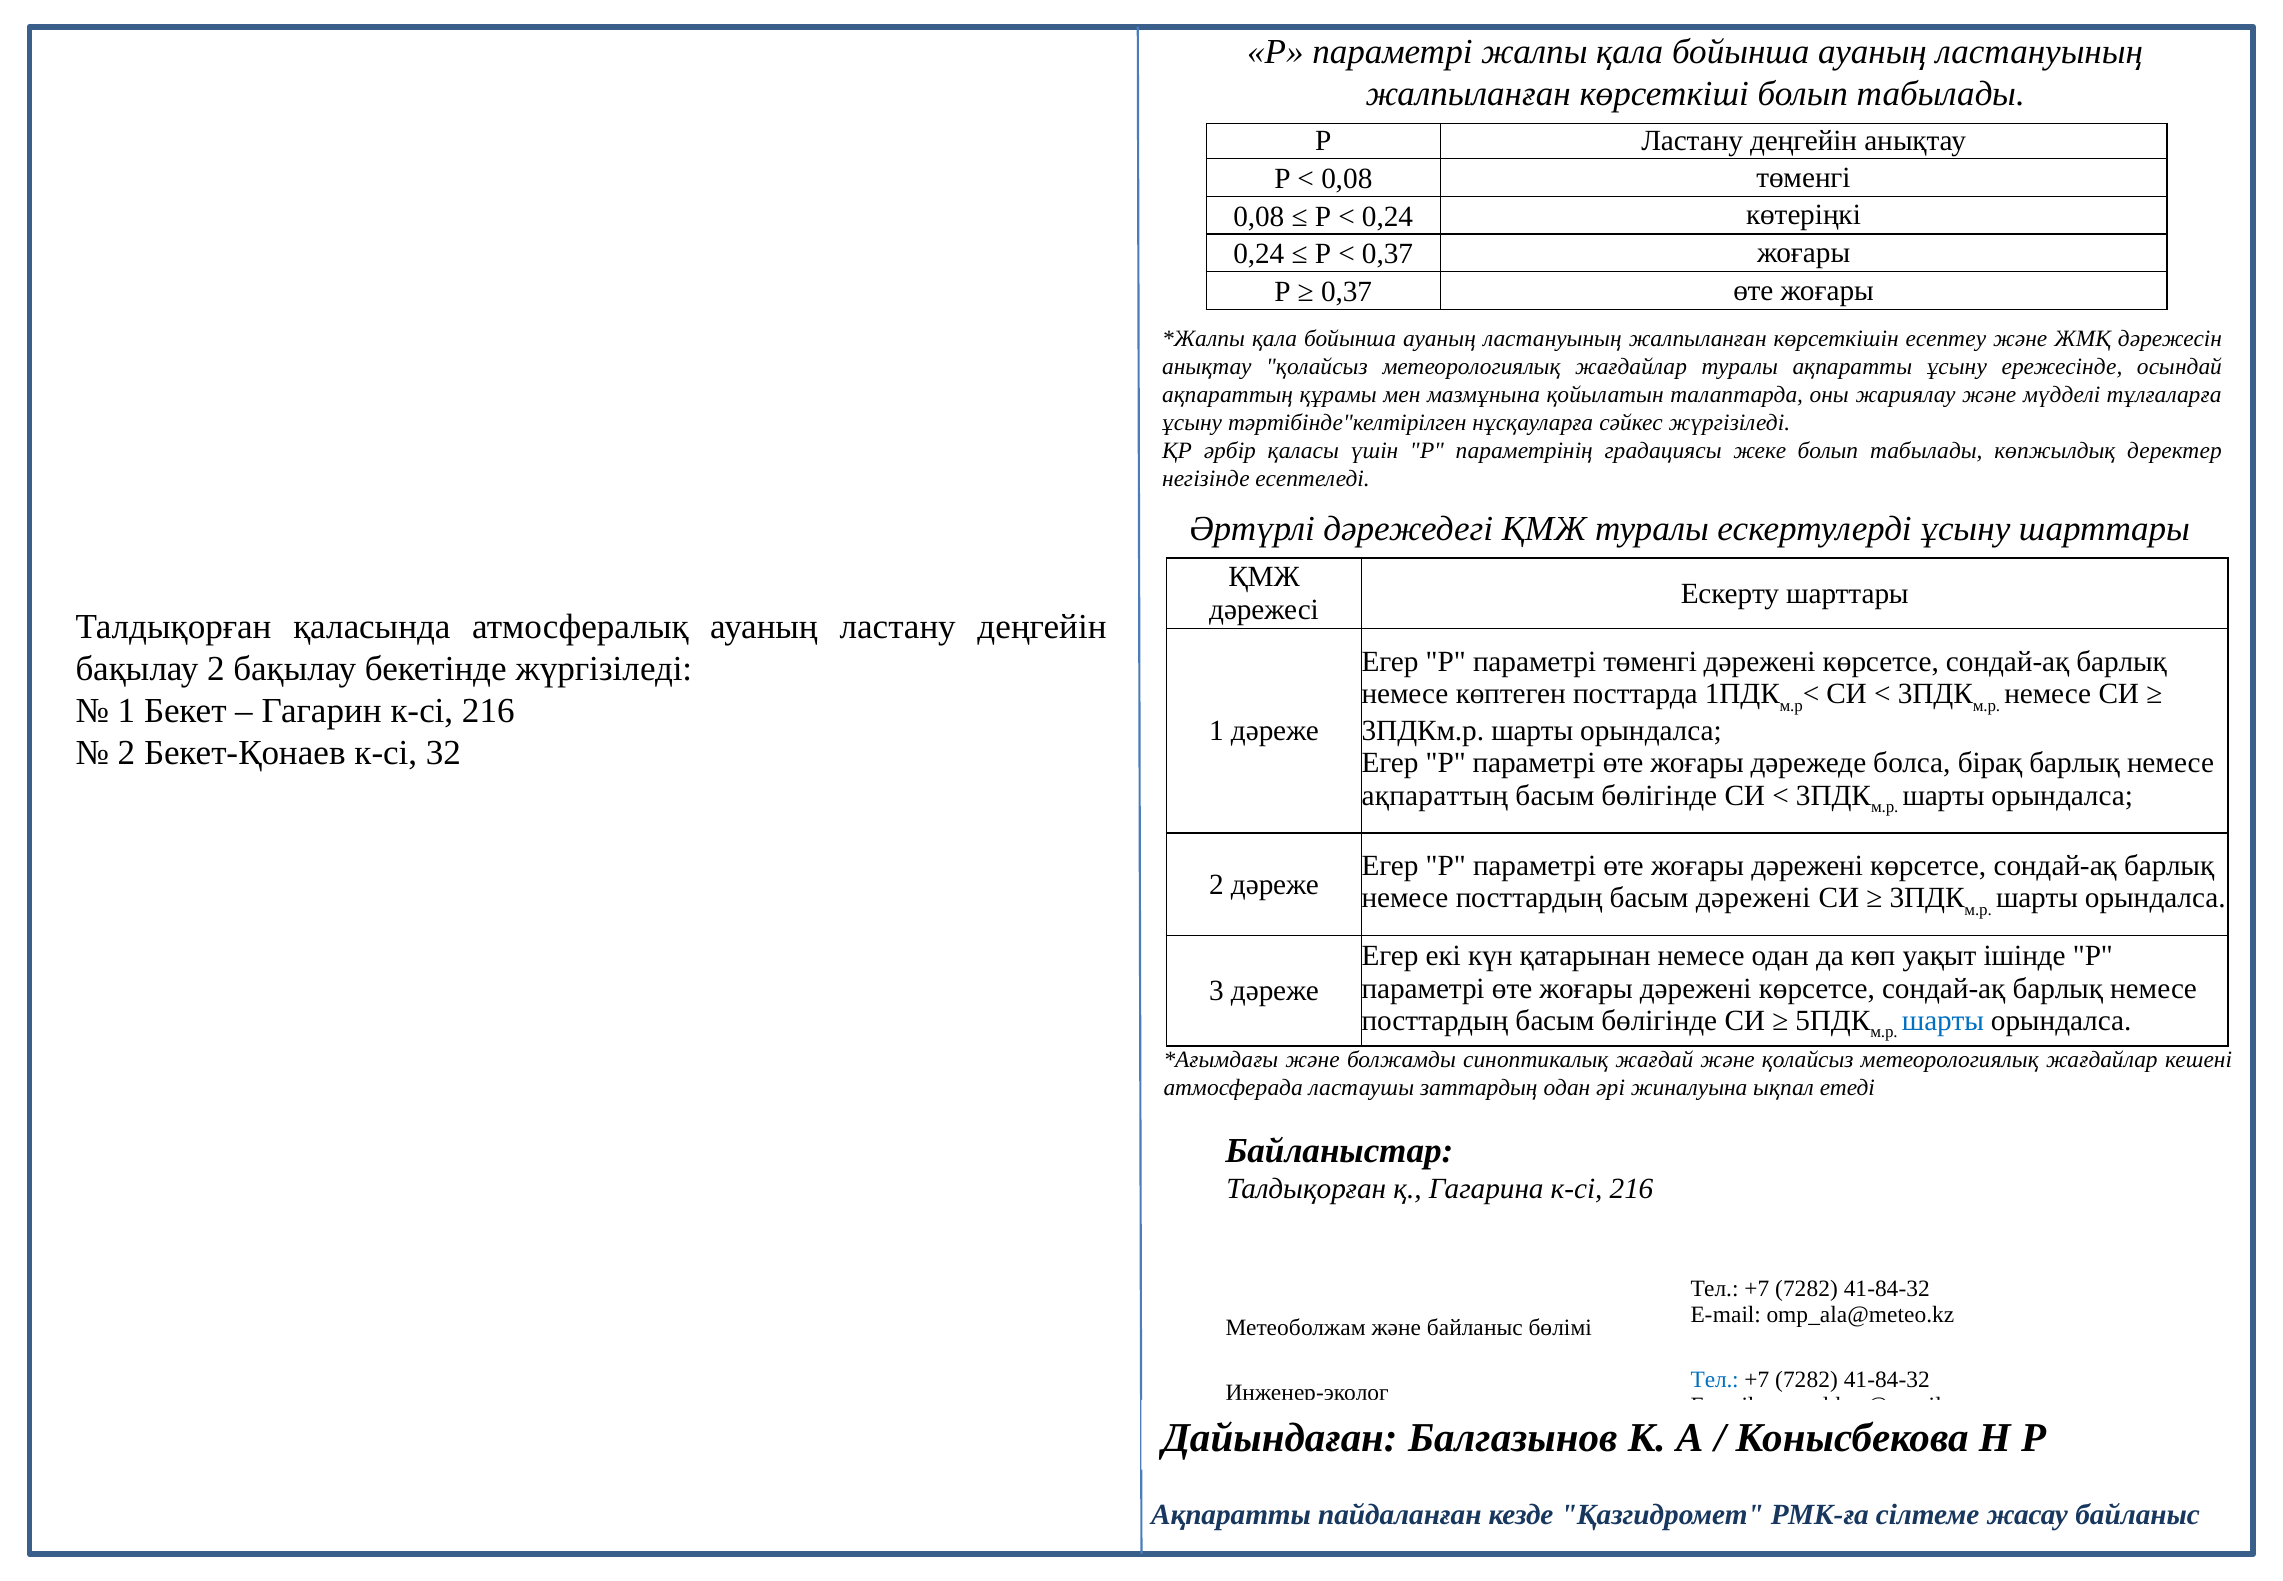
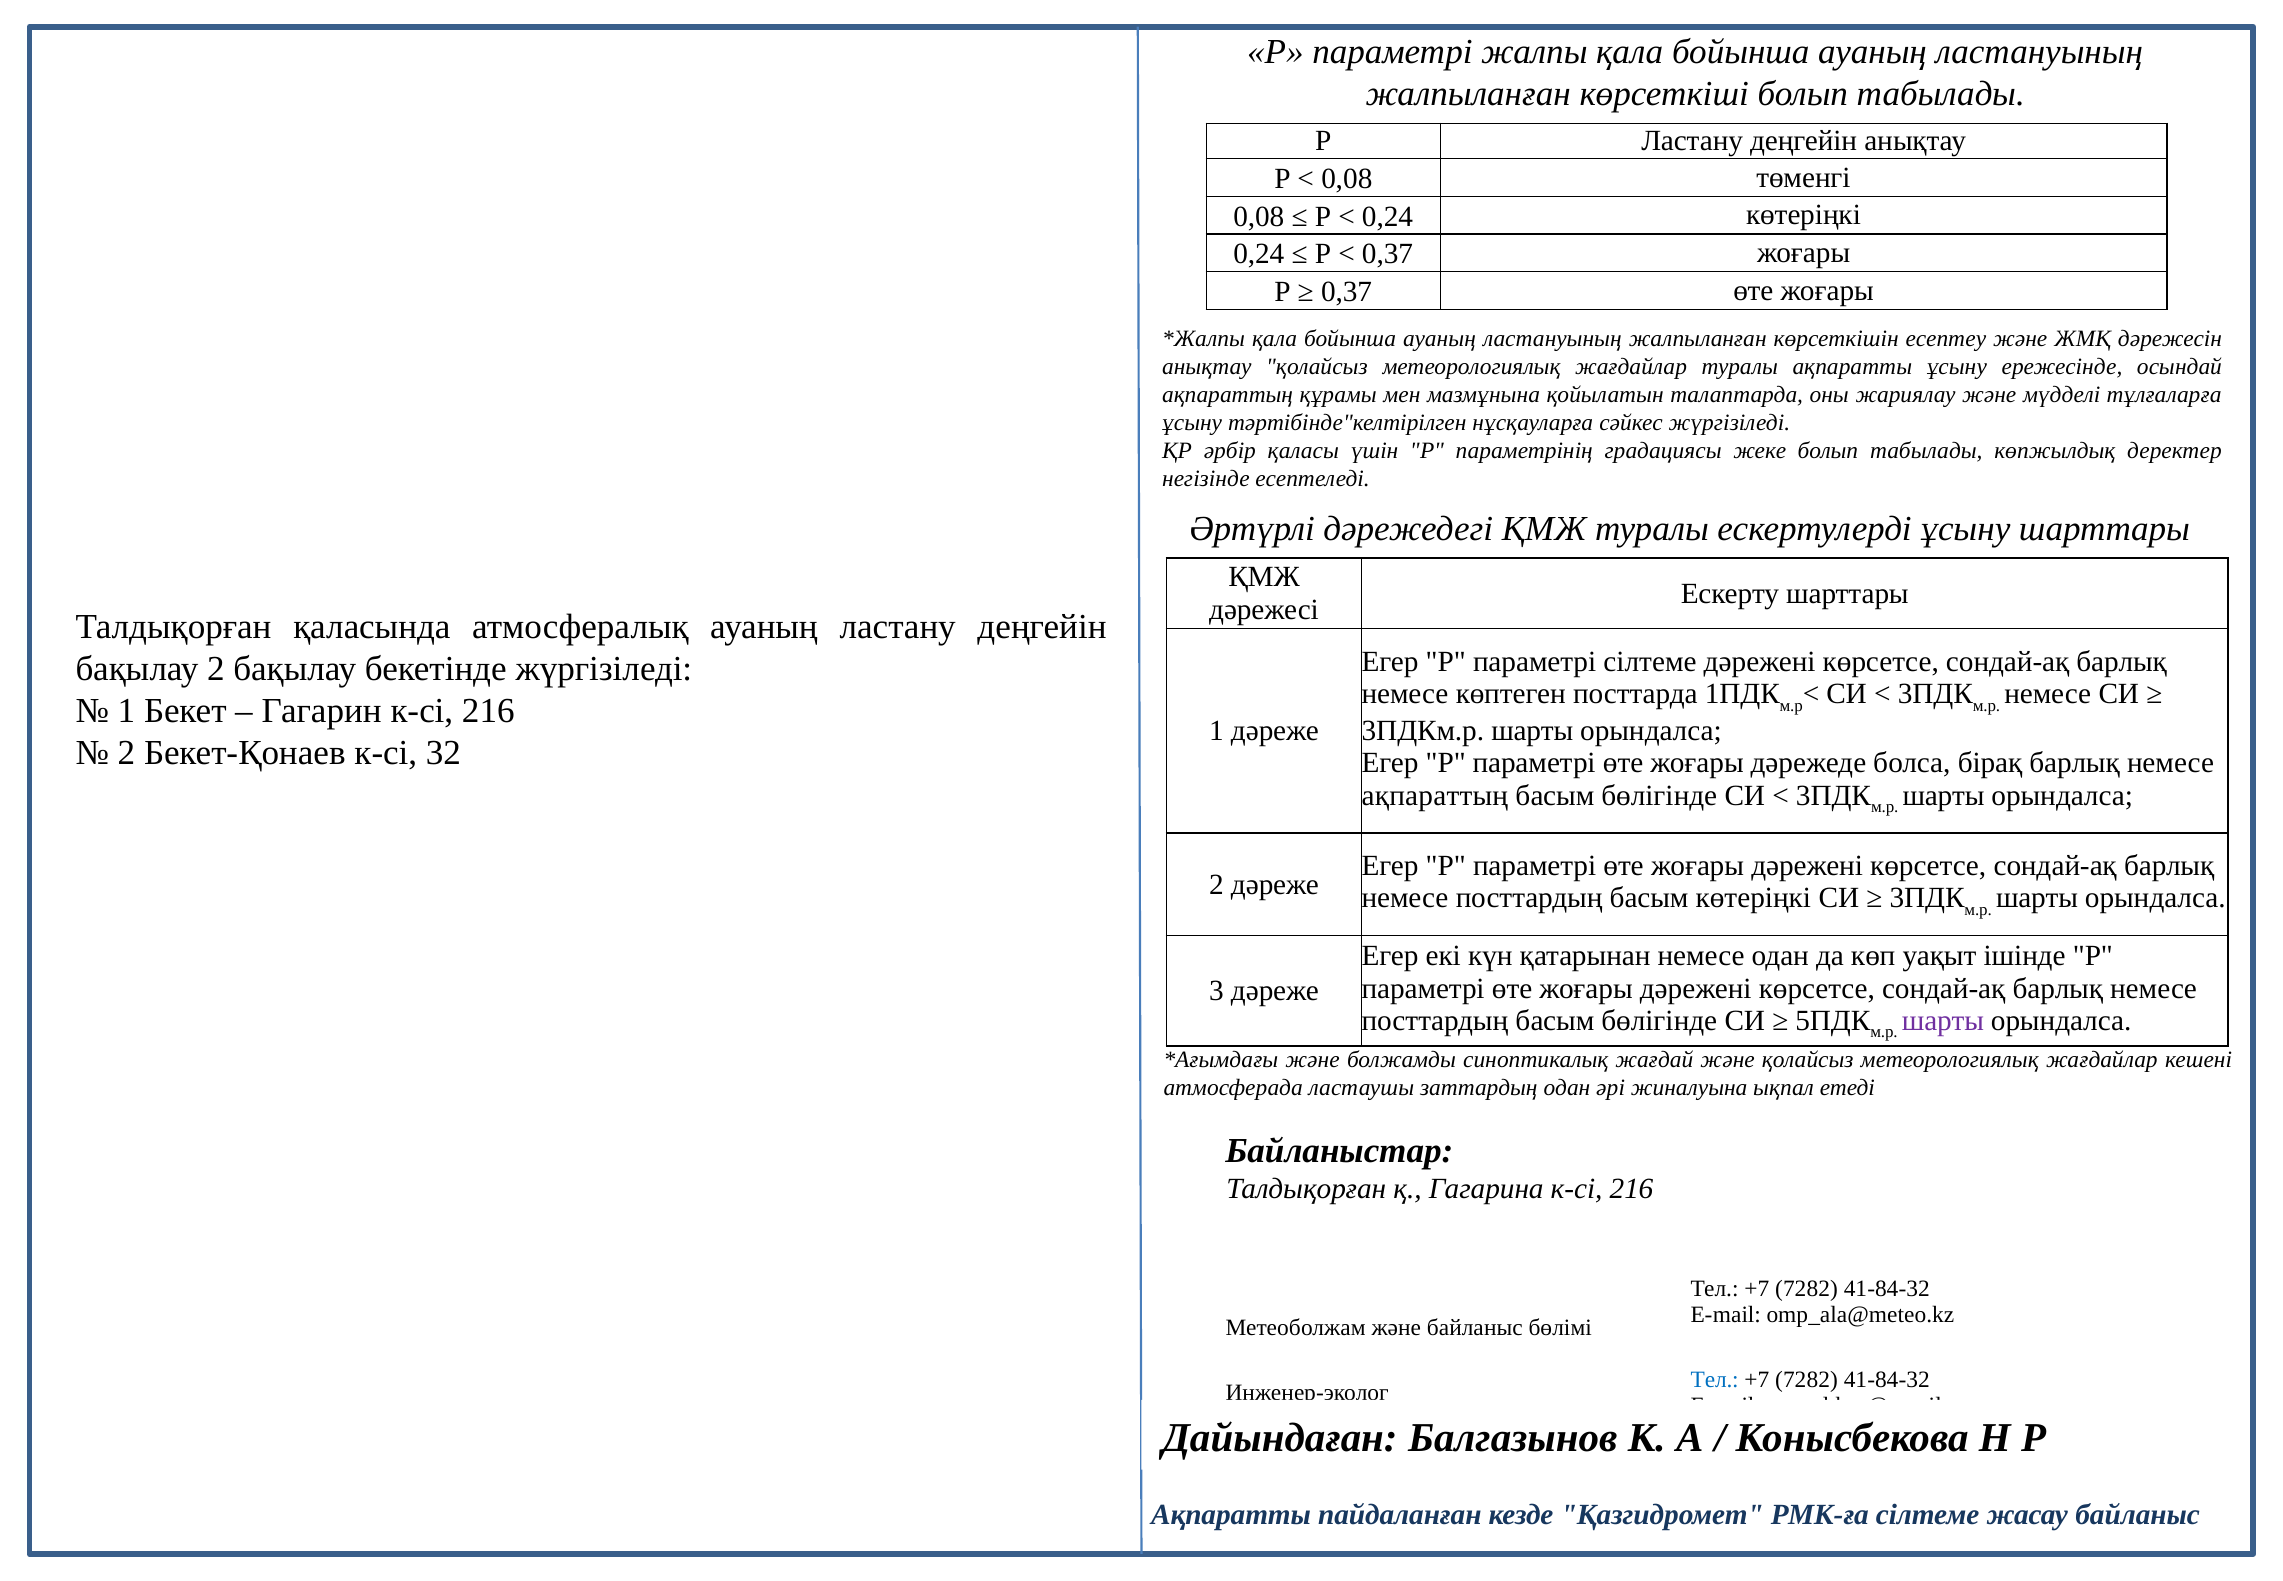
параметрі төменгі: төменгі -> сілтеме (1650, 662)
басым дәрежені: дәрежені -> көтеріңкі (1753, 898)
шарты colour: blue -> purple (1943, 1021)
